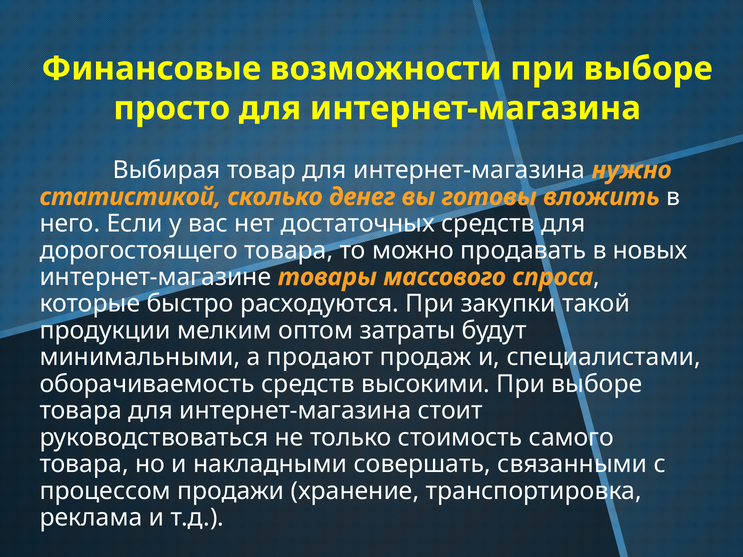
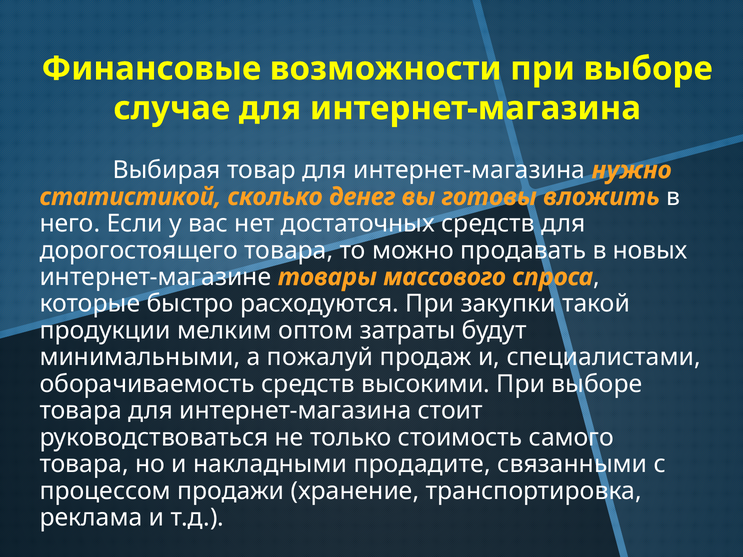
просто: просто -> случае (172, 108)
продают: продают -> пожалуй (320, 357)
совершать: совершать -> продадите (422, 464)
